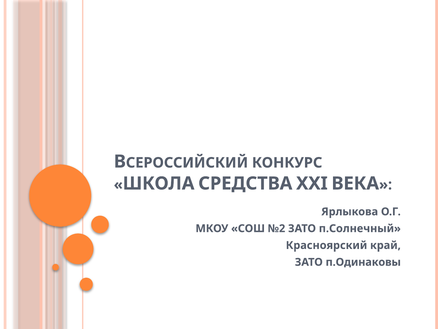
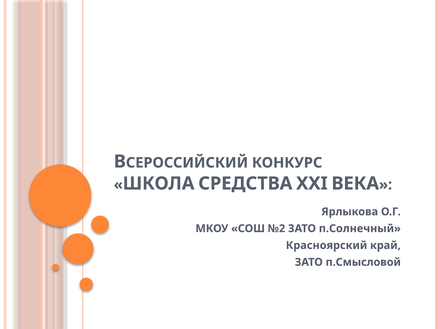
п.Одинаковы: п.Одинаковы -> п.Смысловой (363, 262)
